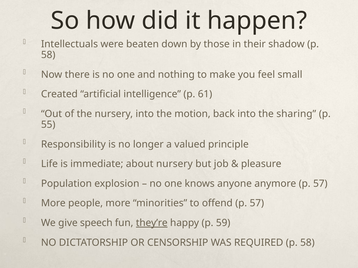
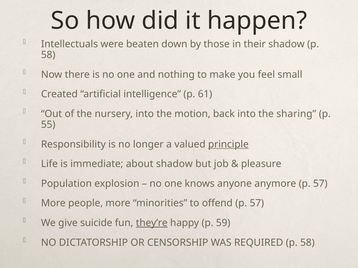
principle underline: none -> present (228, 144)
about nursery: nursery -> shadow (174, 164)
speech: speech -> suicide (96, 223)
